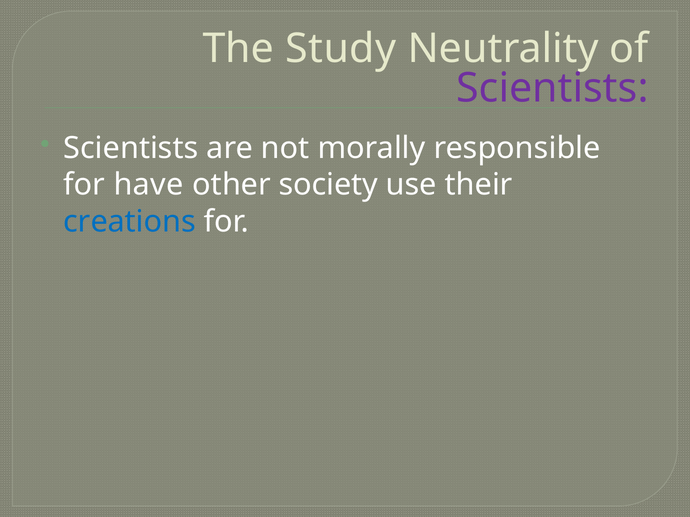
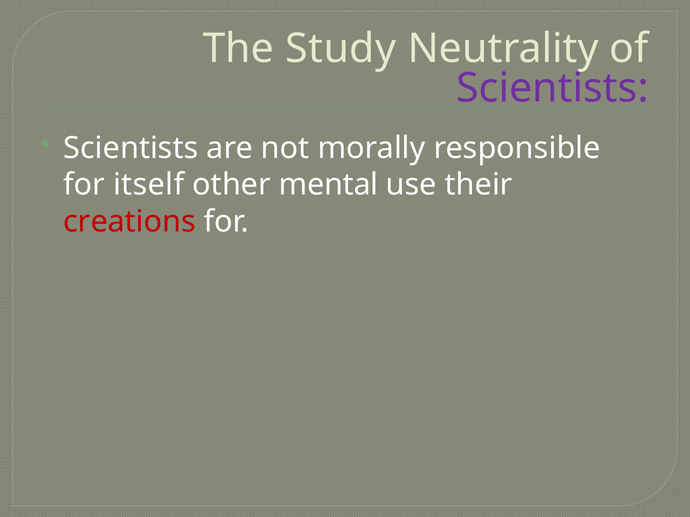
have: have -> itself (149, 185)
society: society -> mental (329, 185)
creations colour: blue -> red (130, 222)
